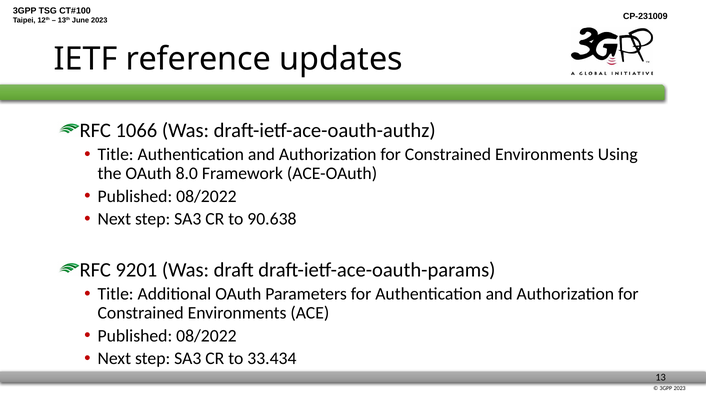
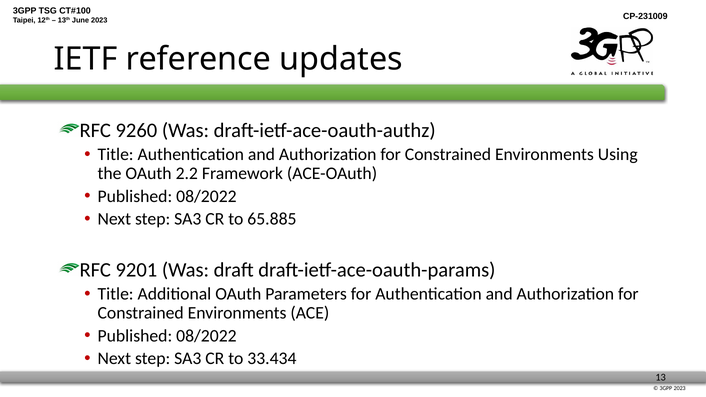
1066: 1066 -> 9260 (136, 130)
8.0: 8.0 -> 2.2 (187, 174)
90.638: 90.638 -> 65.885 (272, 219)
